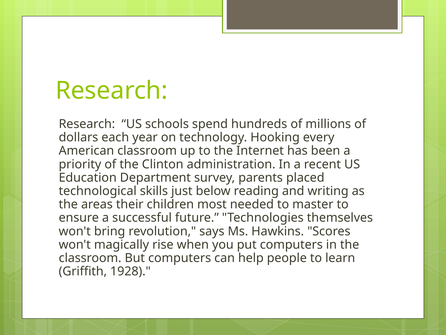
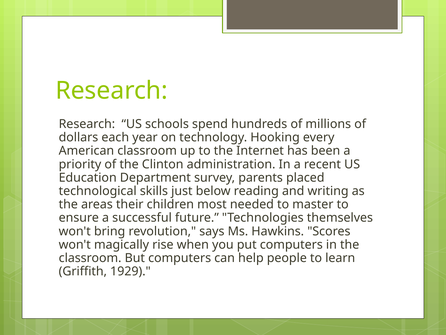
1928: 1928 -> 1929 (130, 271)
